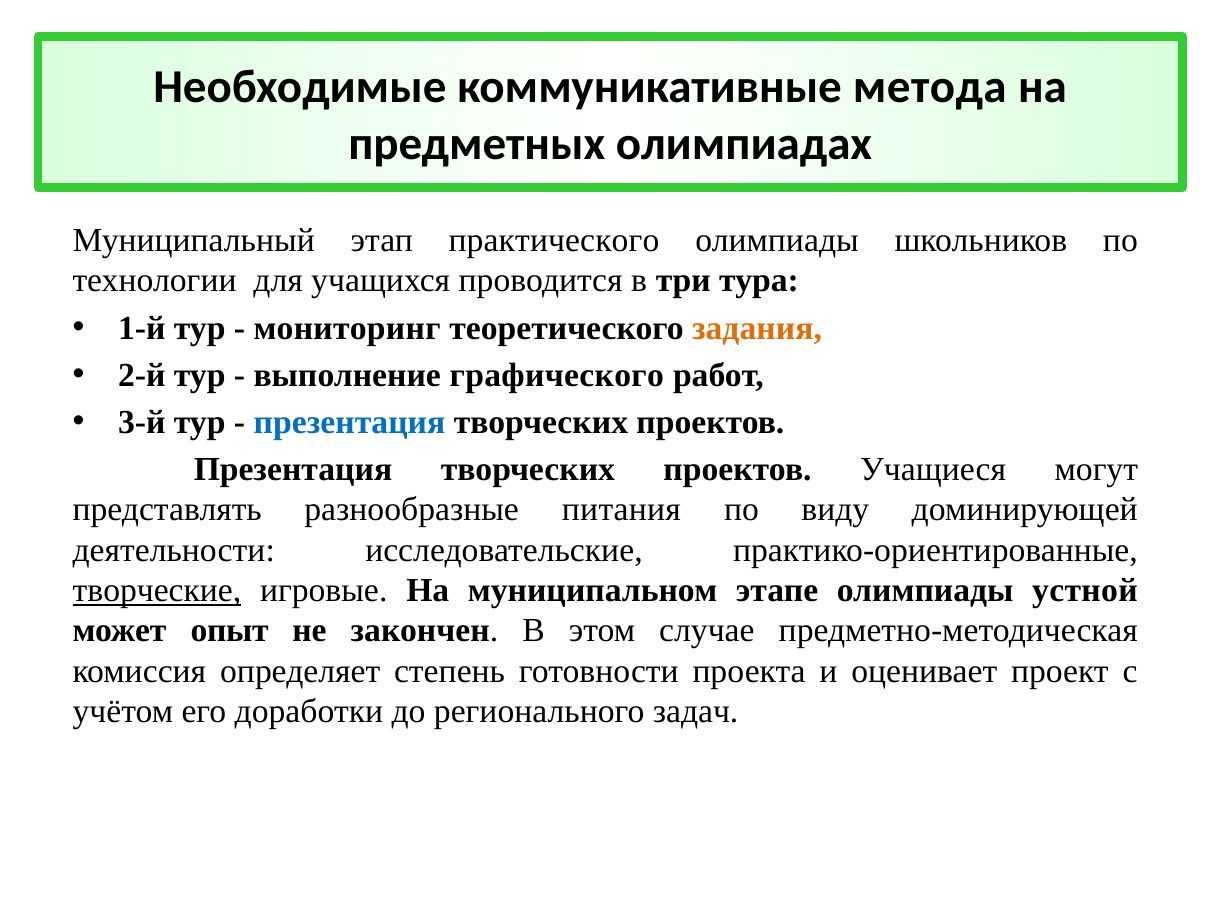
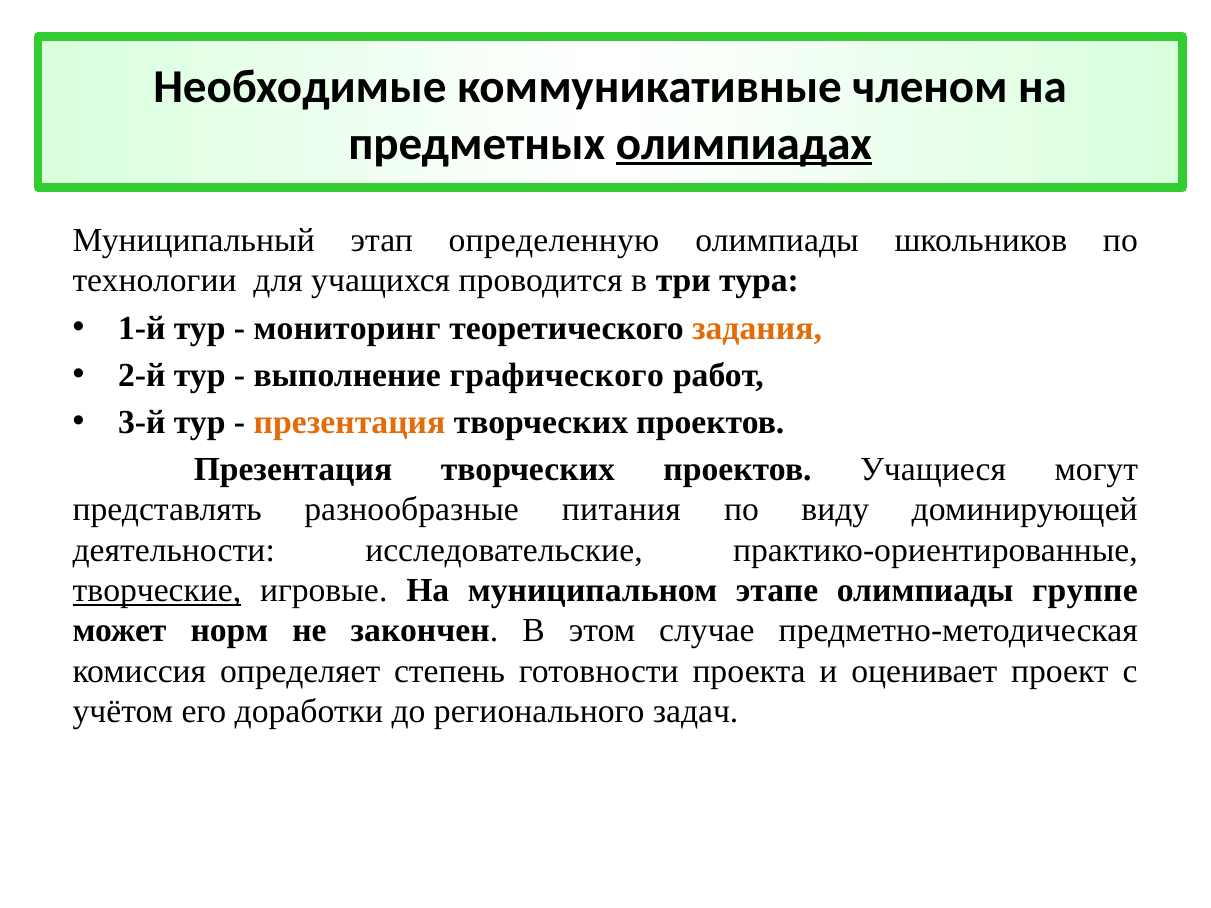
метода: метода -> членом (930, 87)
олимпиадах underline: none -> present (744, 144)
практического: практического -> определенную (554, 241)
презентация colour: blue -> orange (349, 422)
устной: устной -> группе (1085, 590)
опыт: опыт -> норм (229, 631)
